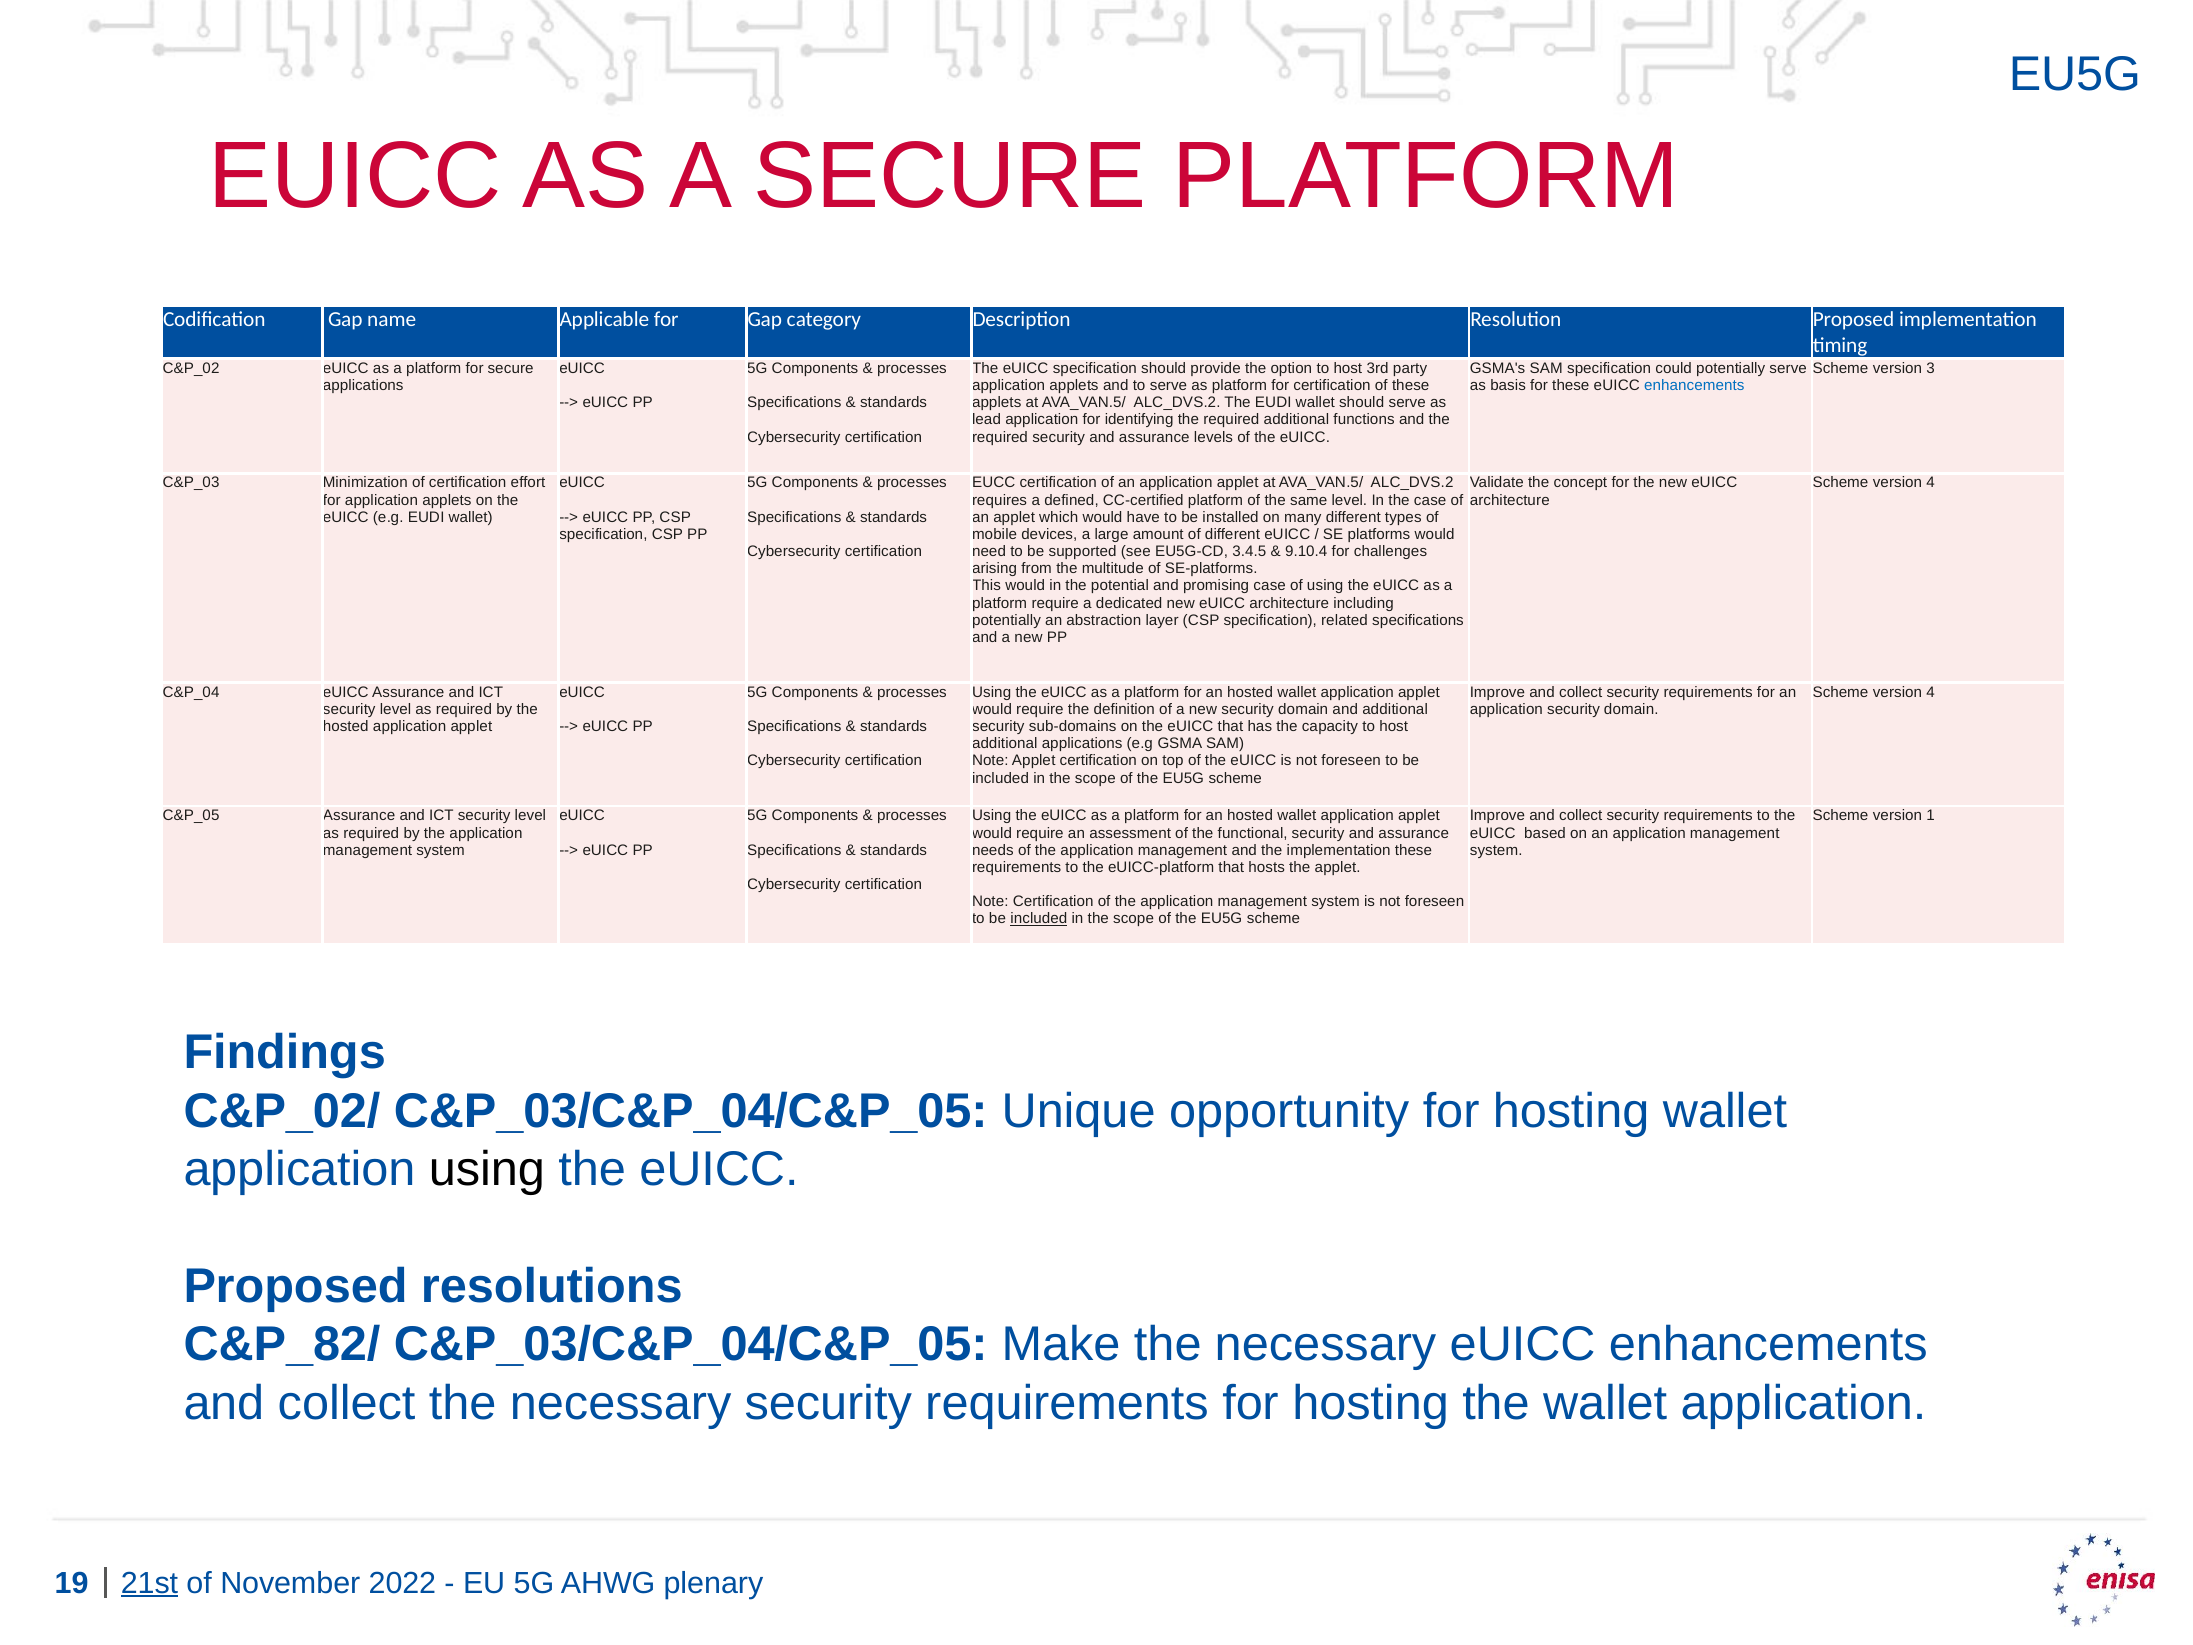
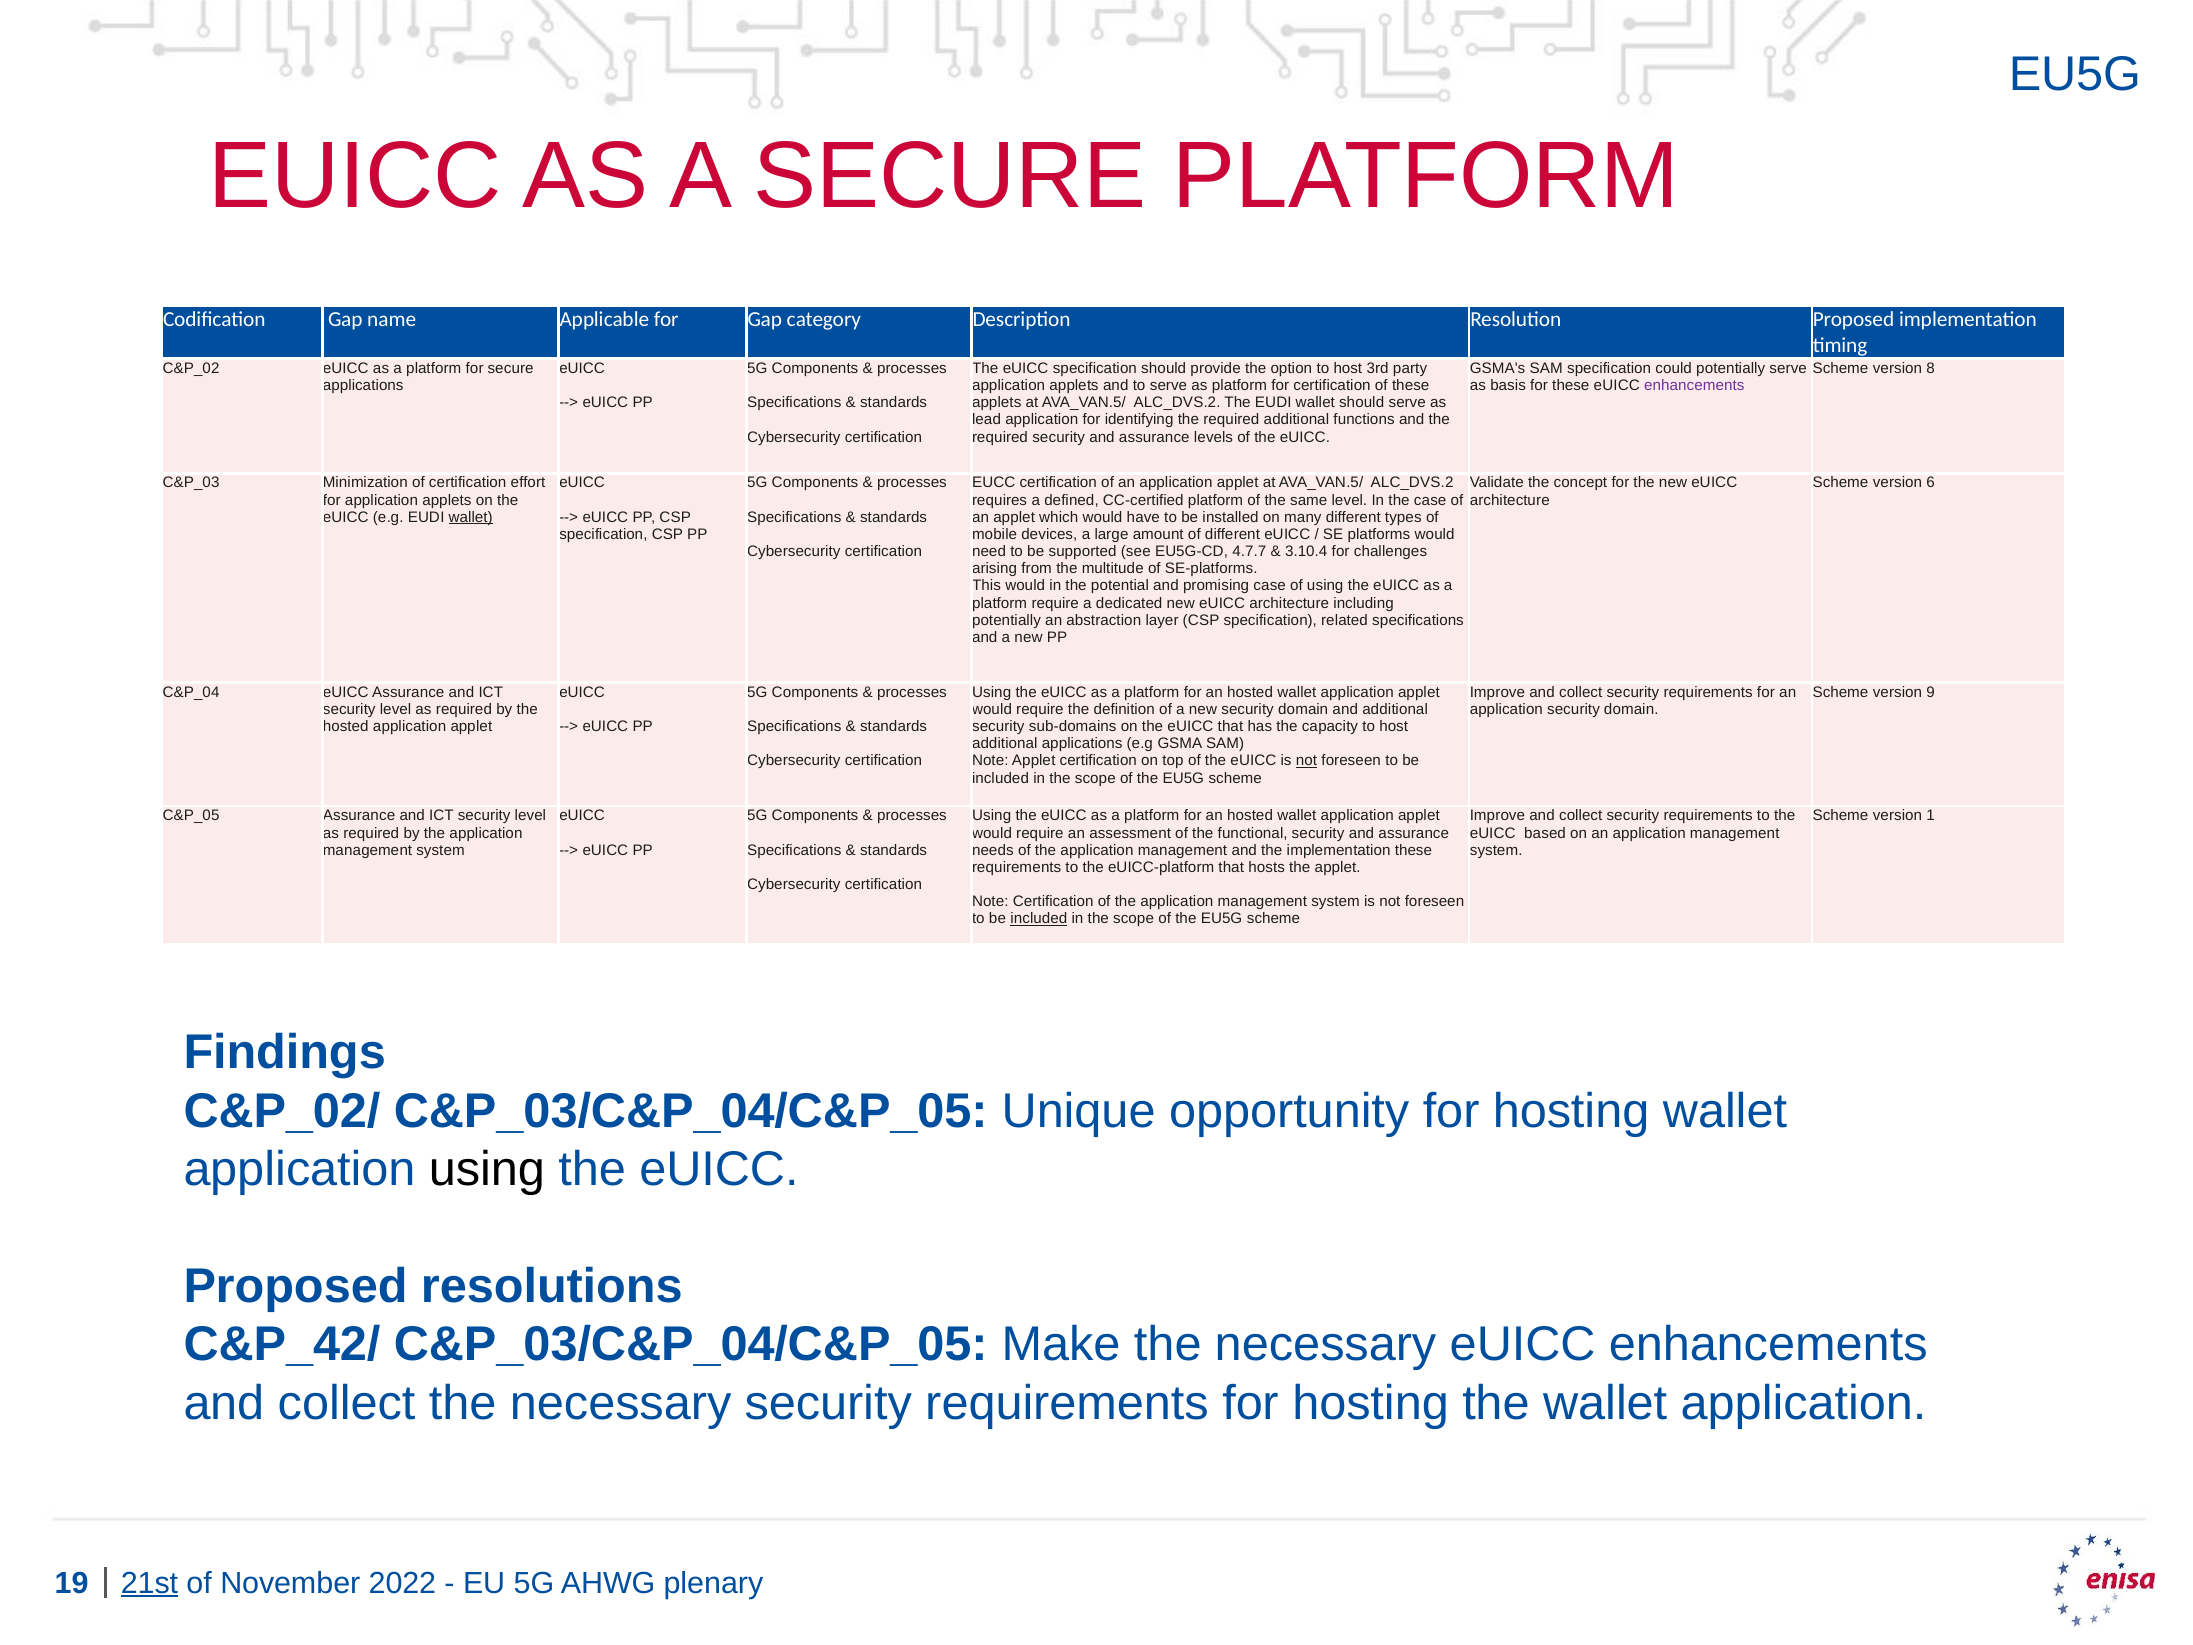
3: 3 -> 8 (1931, 368)
enhancements colour: blue -> purple (1694, 385)
4: 4 -> 6 (1931, 483)
wallet underline: none -> present (471, 517)
3.4.5: 3.4.5 -> 4.7.7 (1249, 552)
9.10.4: 9.10.4 -> 3.10.4 (1306, 552)
4: 4 -> 9 (1931, 692)
not underline: none -> present (1307, 761)
C&P_82/: C&P_82/ -> C&P_42/ (282, 1345)
